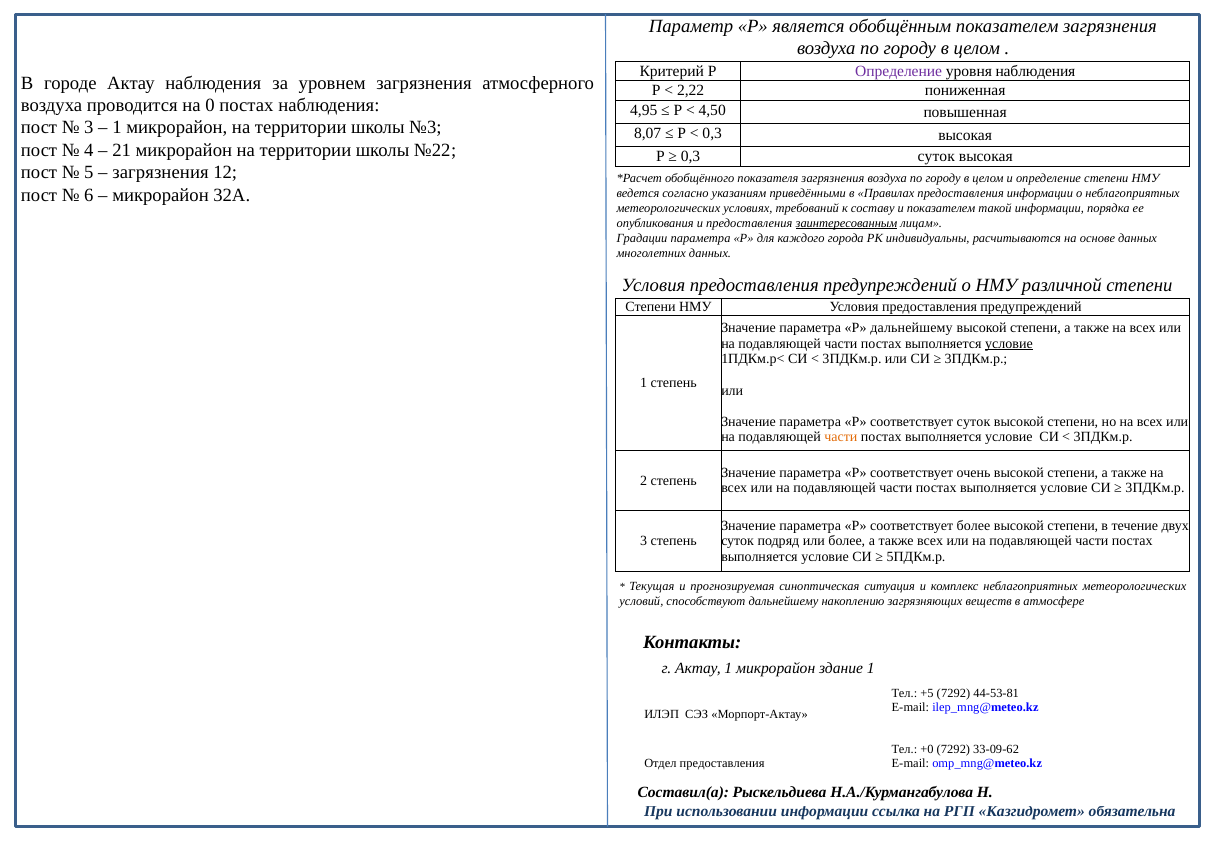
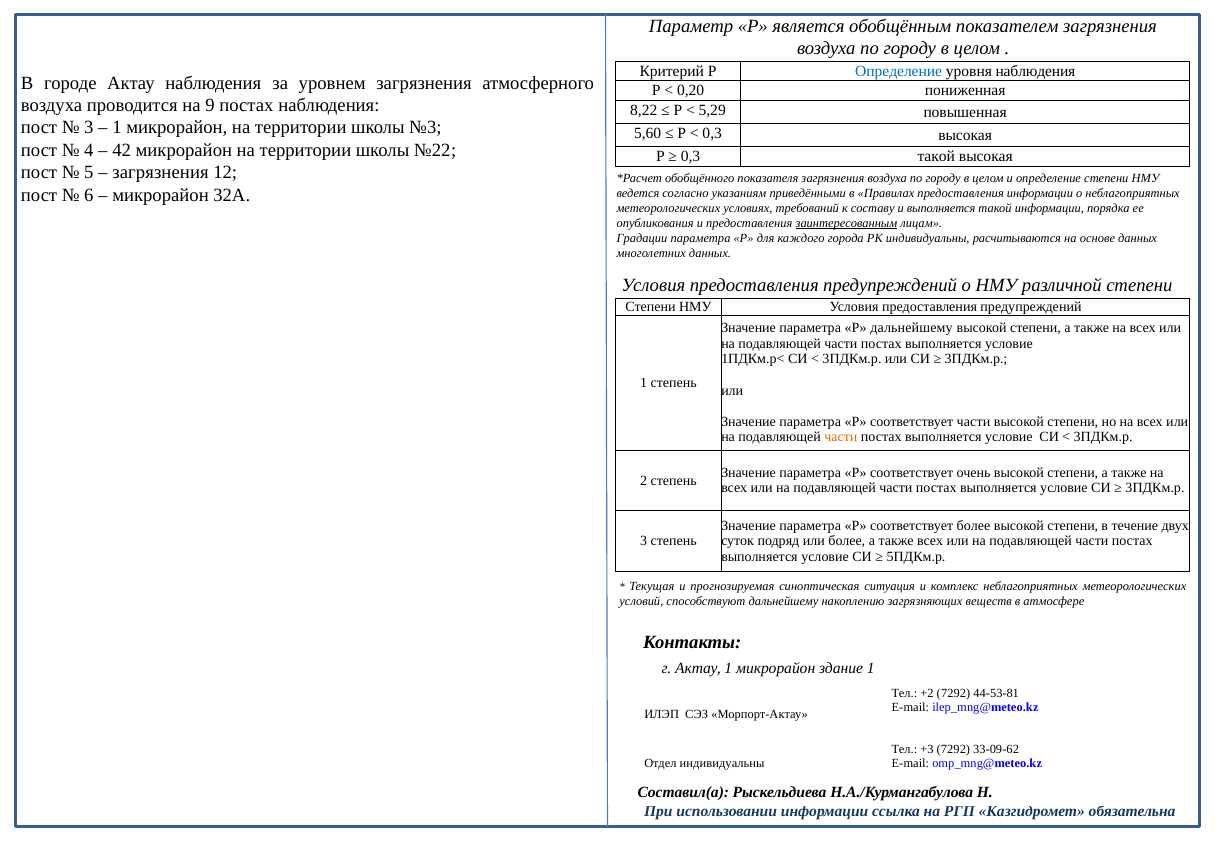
Определение colour: purple -> blue (899, 71)
2,22: 2,22 -> 0,20 (691, 90)
0: 0 -> 9 (210, 105)
4,95: 4,95 -> 8,22 (644, 110)
4,50: 4,50 -> 5,29 (712, 110)
8,07: 8,07 -> 5,60 (648, 133)
21: 21 -> 42 (122, 150)
0,3 суток: суток -> такой (936, 156)
и показателем: показателем -> выполняется (941, 208)
условие underline: present -> none (1009, 344)
соответствует суток: суток -> части (974, 422)
+5: +5 -> +2 (927, 694)
+0: +0 -> +3 (927, 750)
Отдел предоставления: предоставления -> индивидуальны (722, 763)
